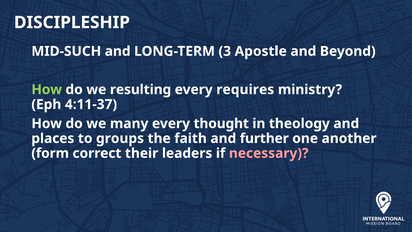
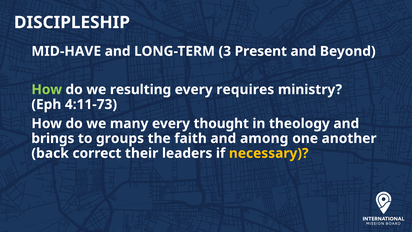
MID-SUCH: MID-SUCH -> MID-HAVE (66, 51)
Apostle: Apostle -> Present (261, 51)
4:11-37: 4:11-37 -> 4:11-73 (91, 104)
places: places -> brings (53, 138)
further: further -> among (264, 138)
form: form -> back (50, 153)
necessary colour: pink -> yellow (269, 153)
